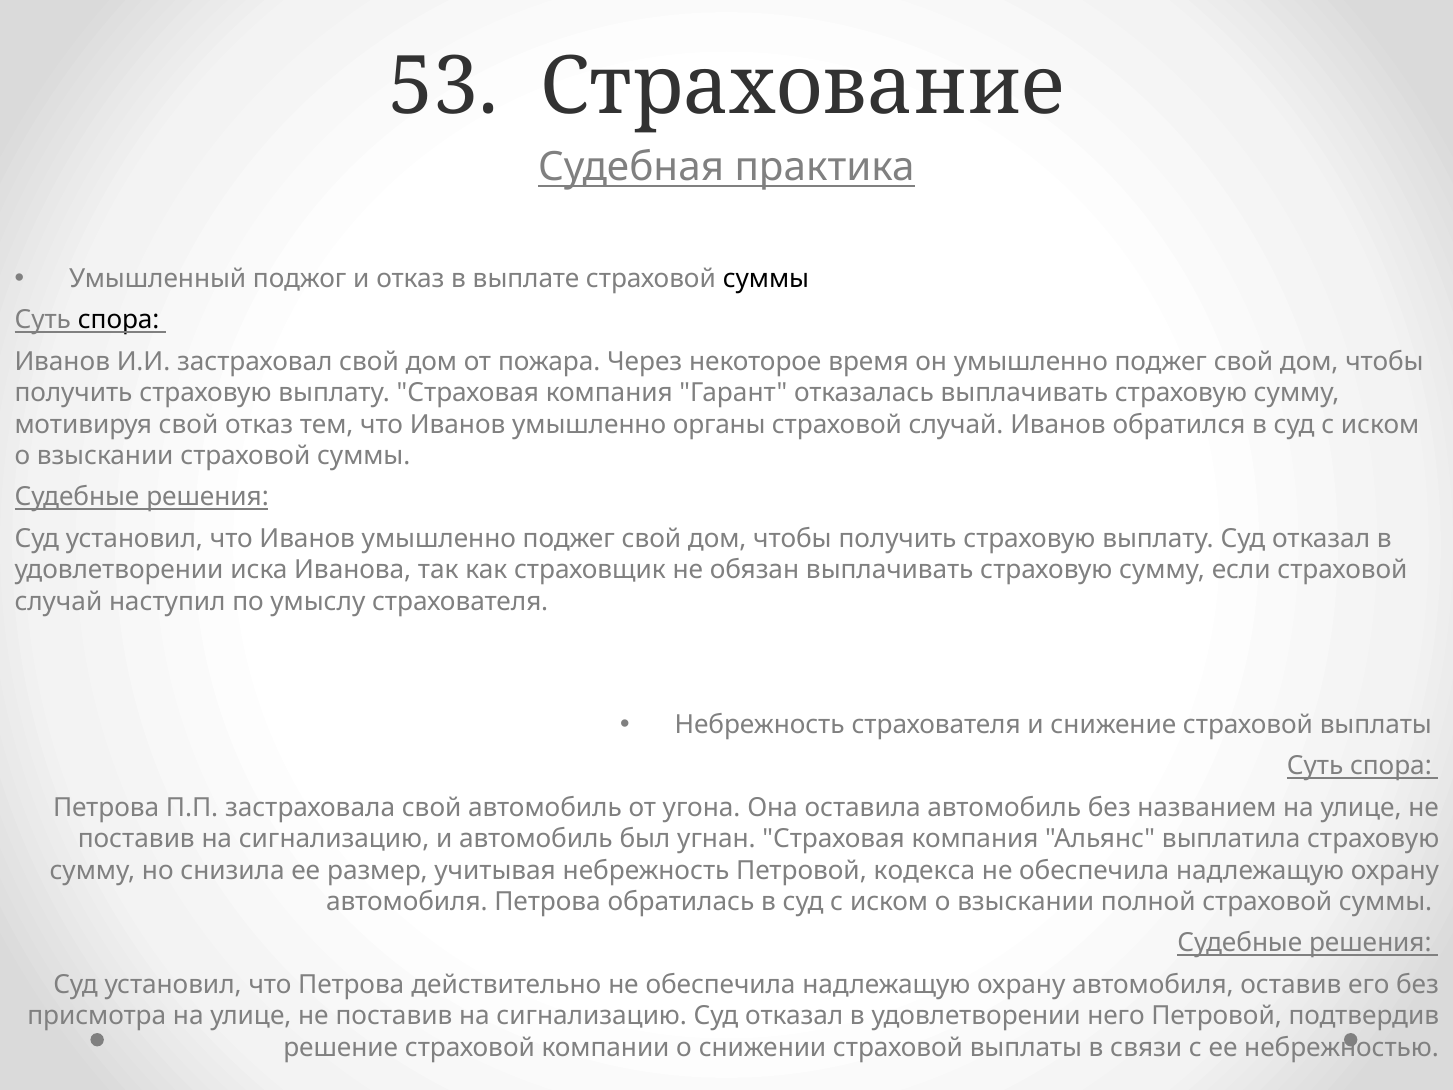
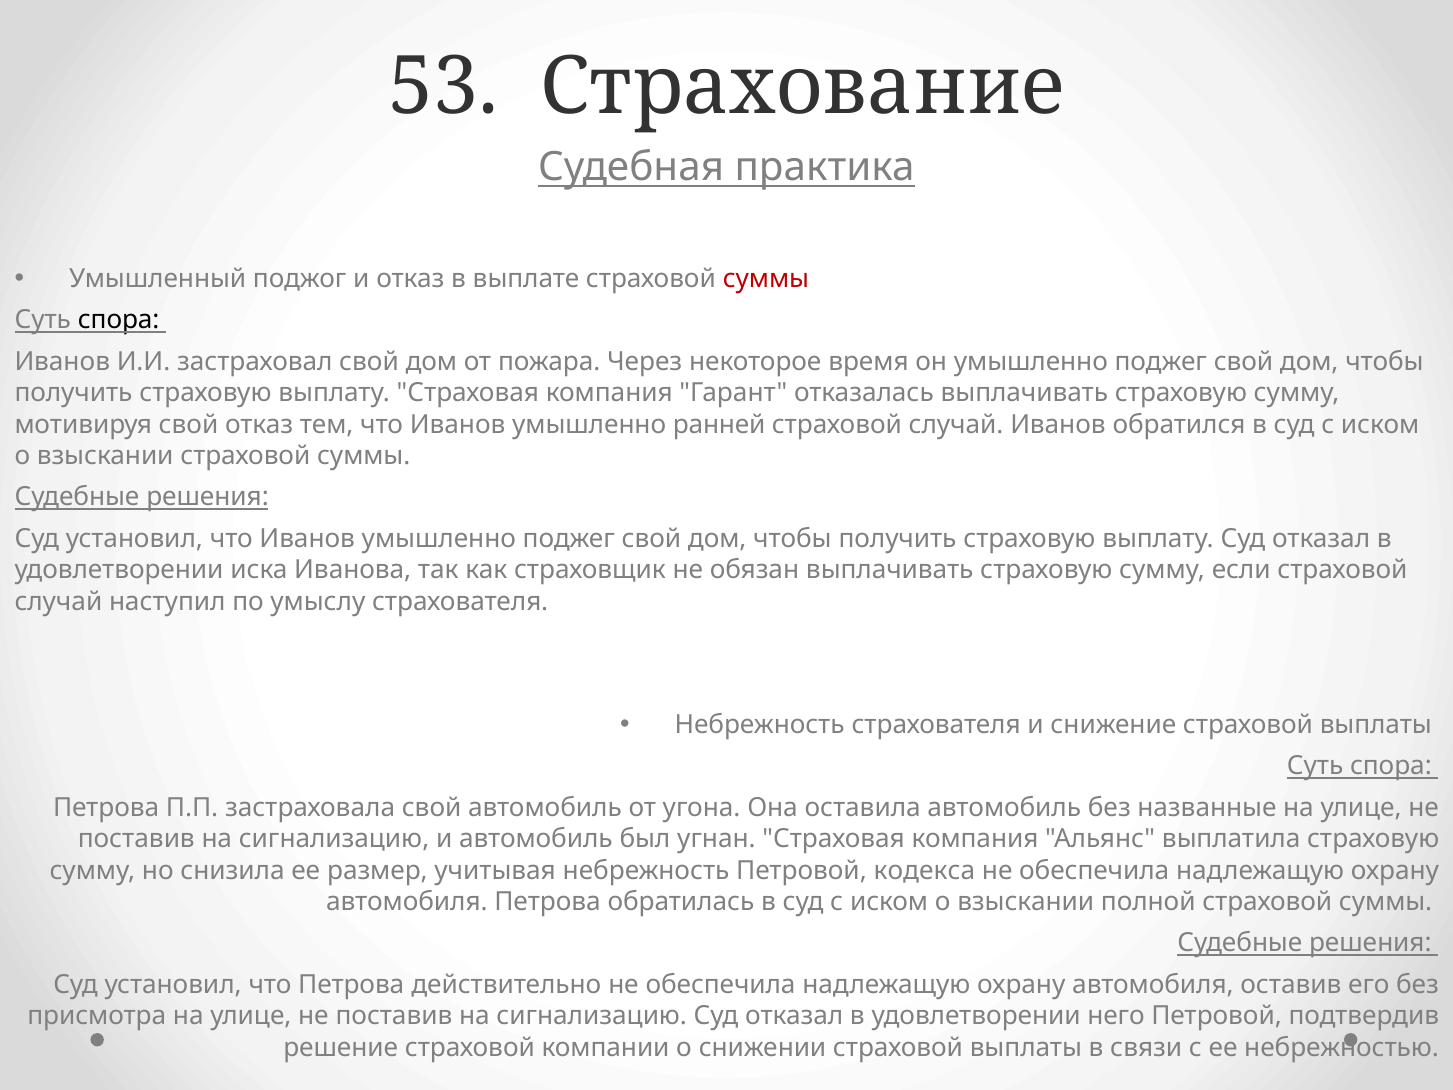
суммы colour: black -> red (766, 279)
органы: органы -> ранней (719, 424)
названием: названием -> названные (1207, 807)
